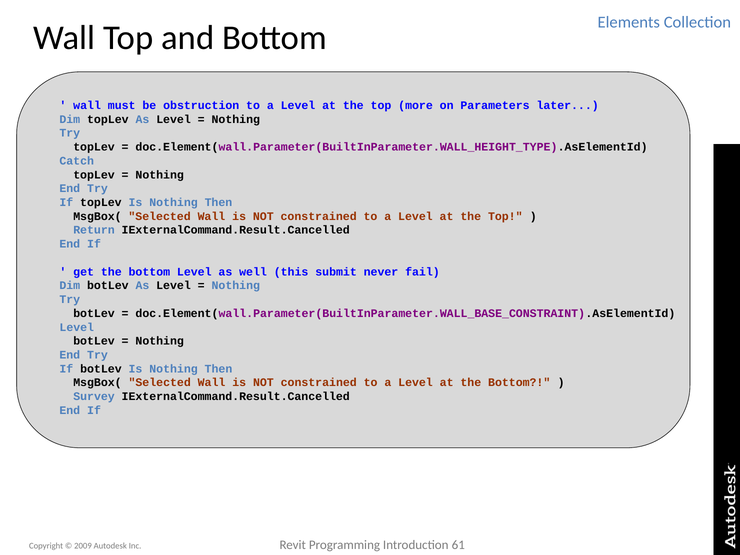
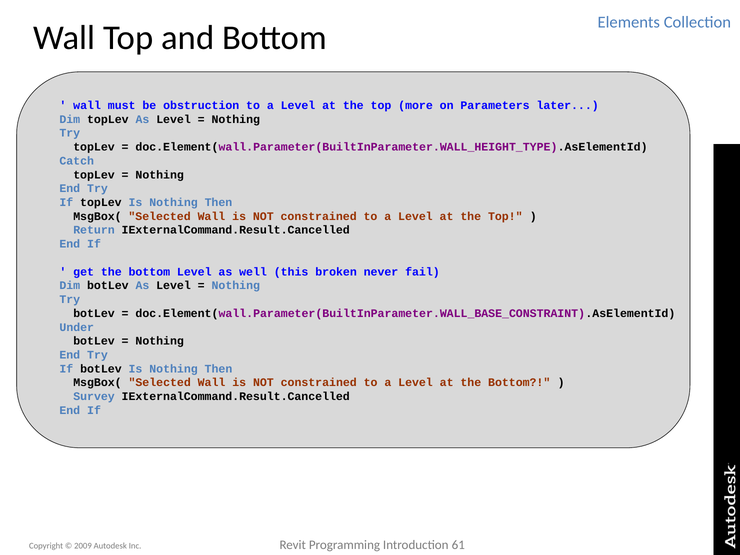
submit: submit -> broken (336, 272)
Level: Level -> Under (77, 327)
